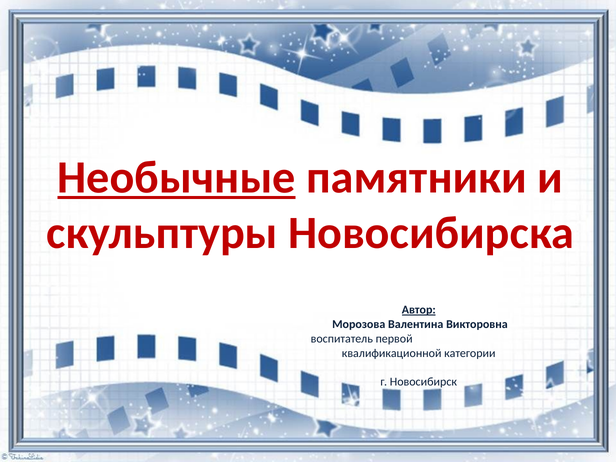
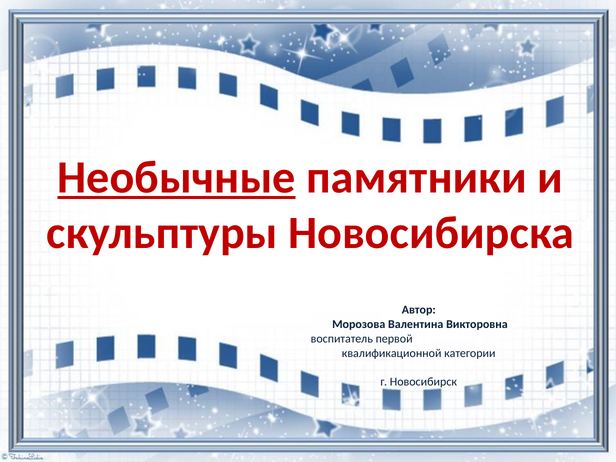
Автор underline: present -> none (419, 310)
